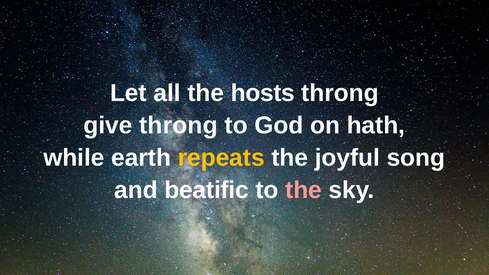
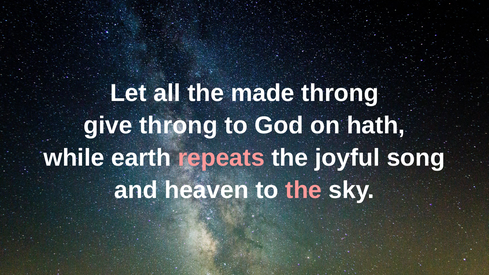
hosts: hosts -> made (263, 93)
repeats colour: yellow -> pink (221, 158)
beatific: beatific -> heaven (207, 190)
